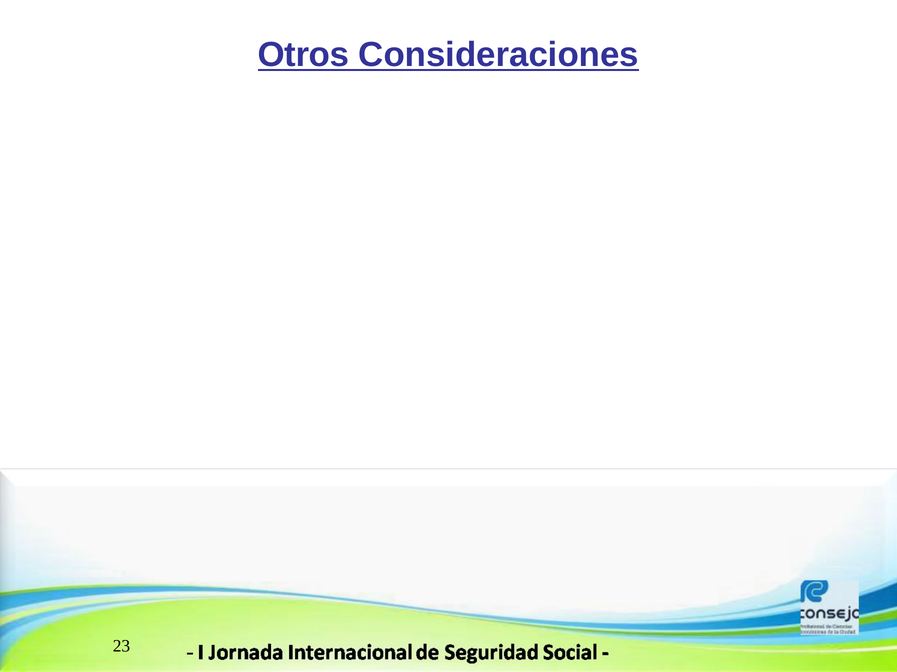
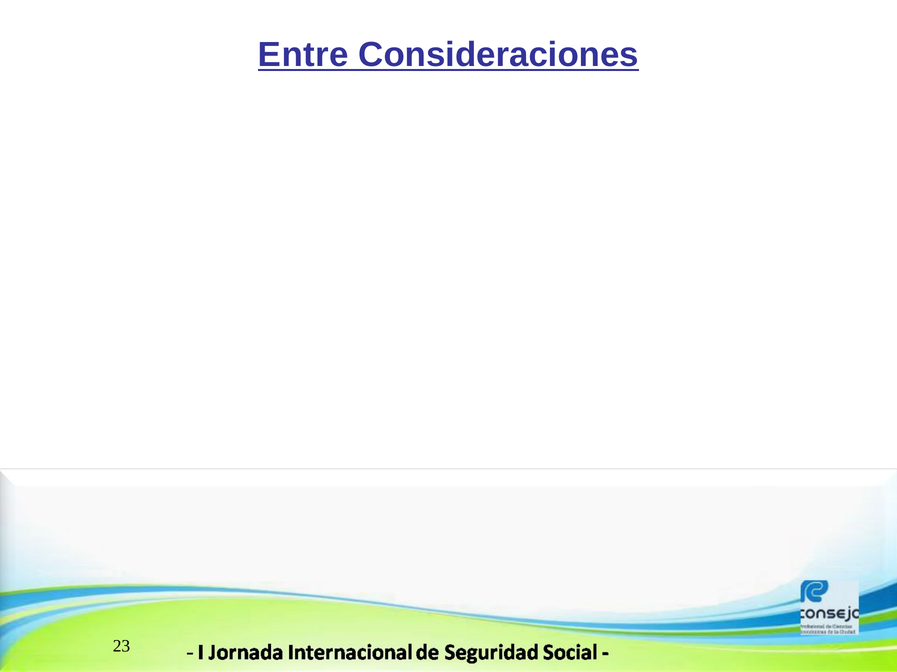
Otros: Otros -> Entre (303, 55)
